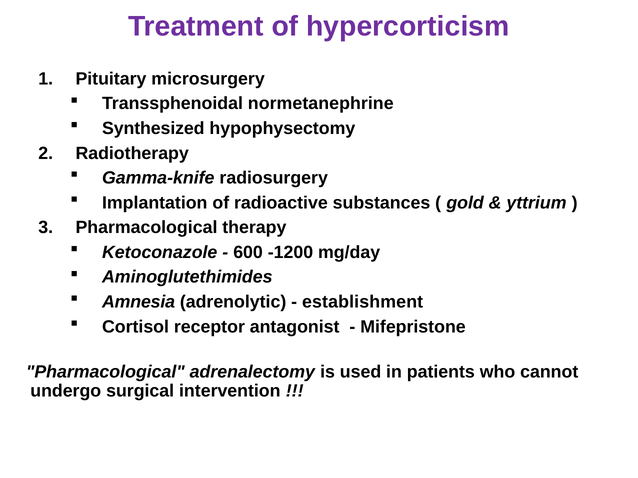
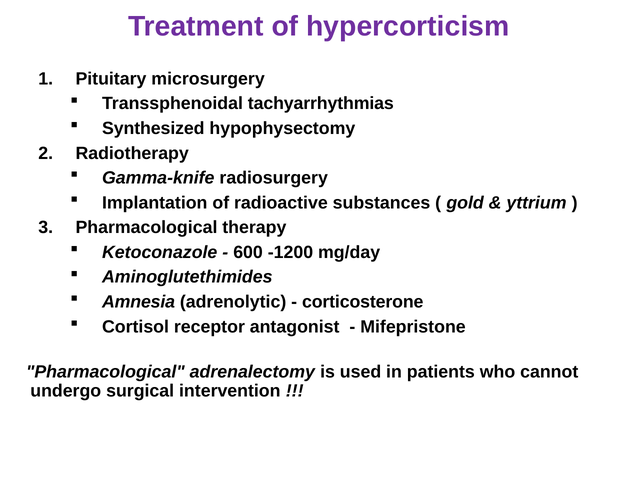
normetanephrine: normetanephrine -> tachyarrhythmias (321, 104)
establishment: establishment -> corticosterone (363, 302)
